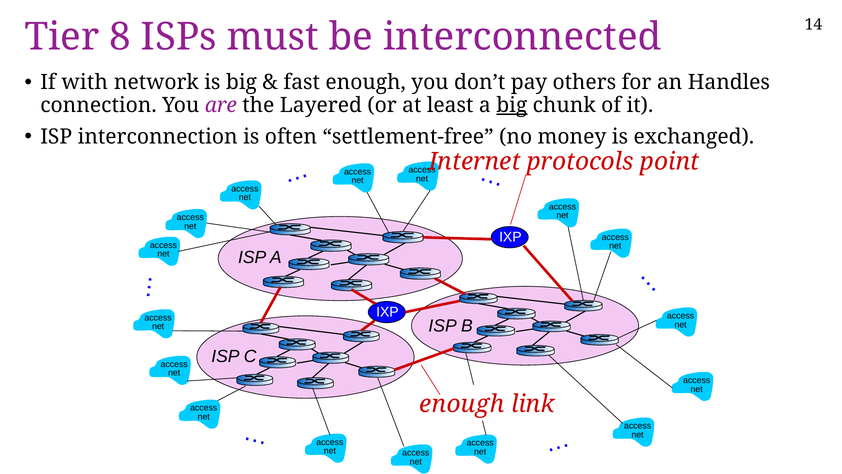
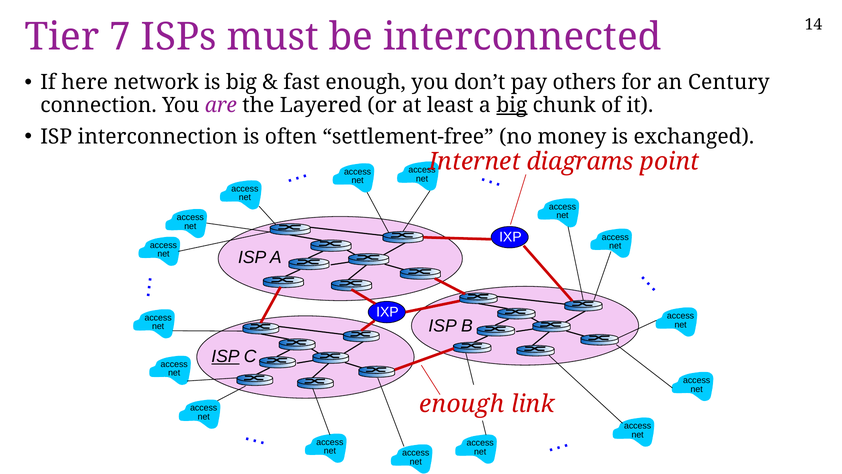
8: 8 -> 7 (120, 37)
with: with -> here (85, 82)
Handles: Handles -> Century (729, 82)
protocols: protocols -> diagrams (580, 162)
ISP underline: none -> present (225, 356)
